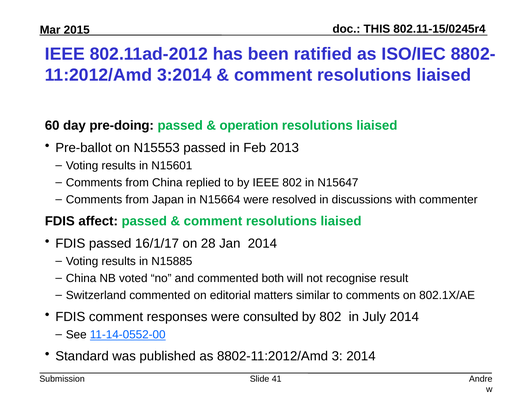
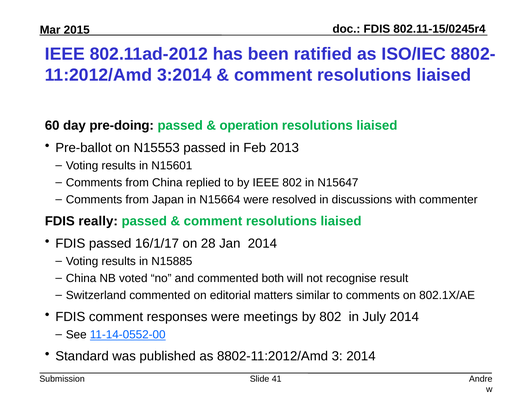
THIS: THIS -> FDIS (377, 29)
affect: affect -> really (98, 221)
consulted: consulted -> meetings (271, 317)
